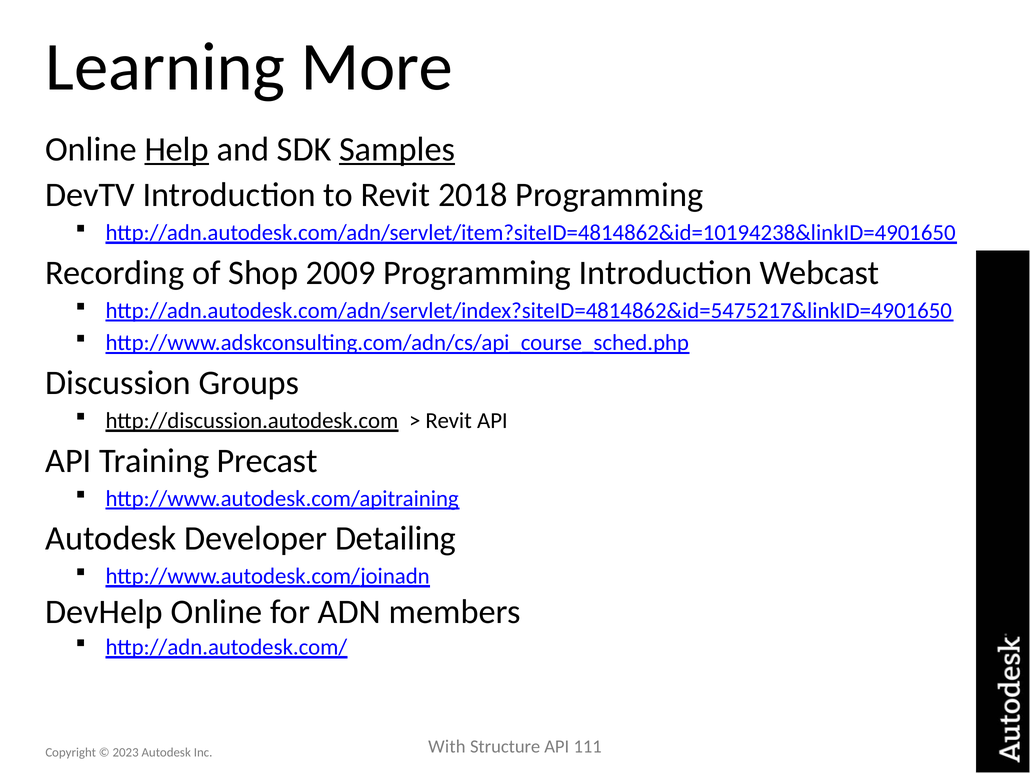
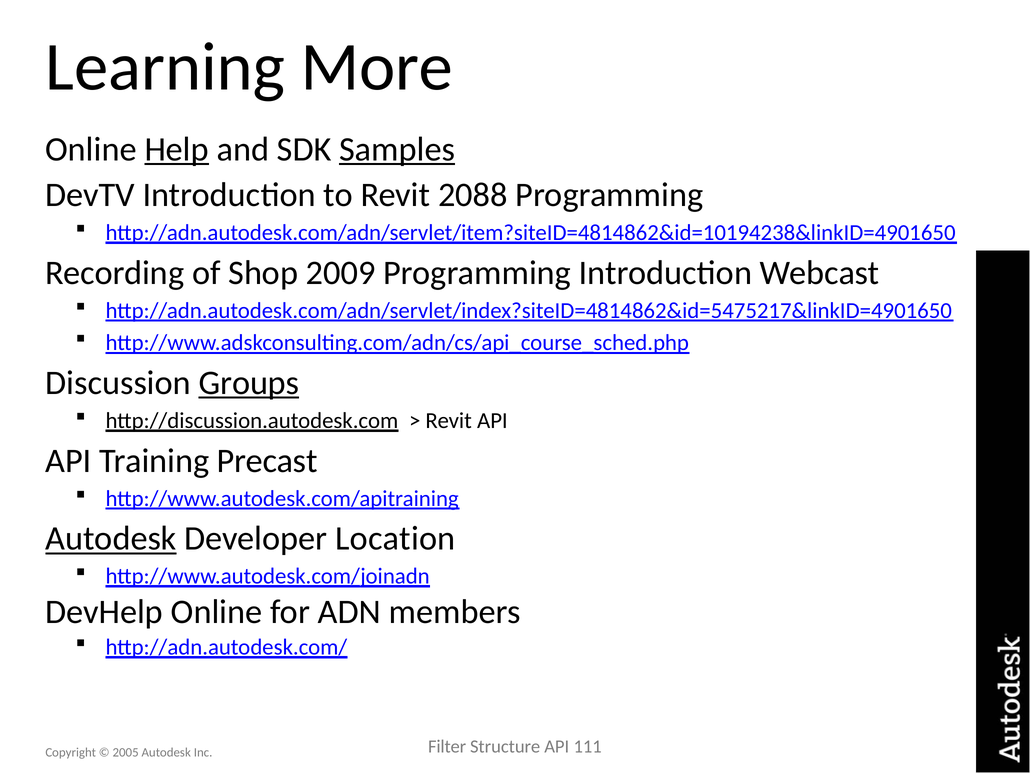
2018: 2018 -> 2088 (473, 195)
Groups underline: none -> present (249, 383)
Autodesk underline: none -> present (111, 538)
Detailing: Detailing -> Location (395, 538)
With: With -> Filter (447, 746)
2023: 2023 -> 2005 (126, 752)
